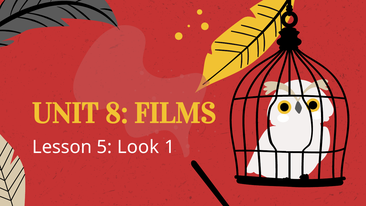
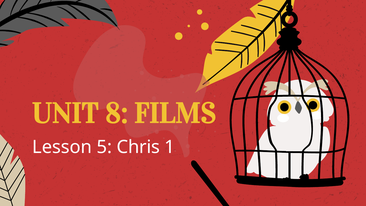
Look: Look -> Chris (138, 147)
